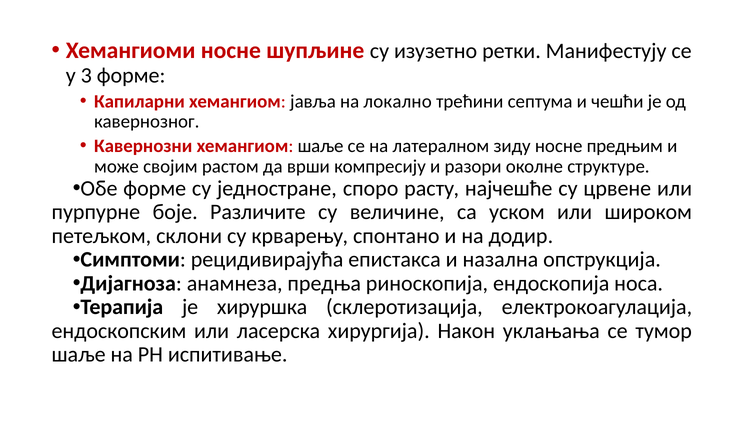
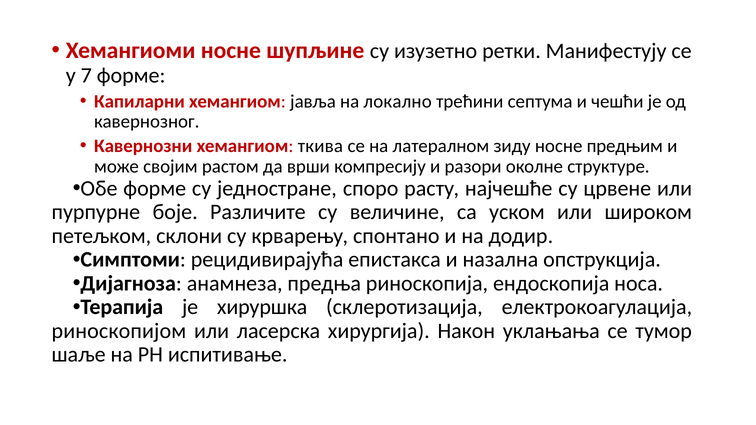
3: 3 -> 7 (86, 75)
хемангиом шаље: шаље -> ткива (320, 146)
ендоскопским: ендоскопским -> риноскопијом (119, 331)
